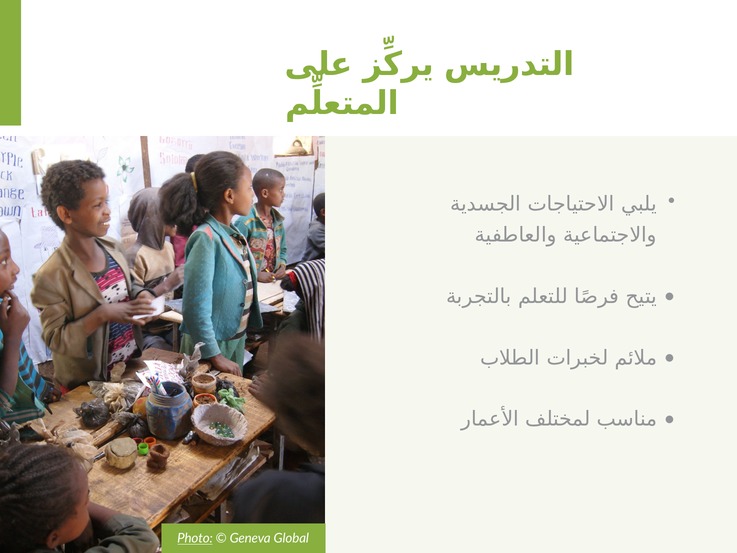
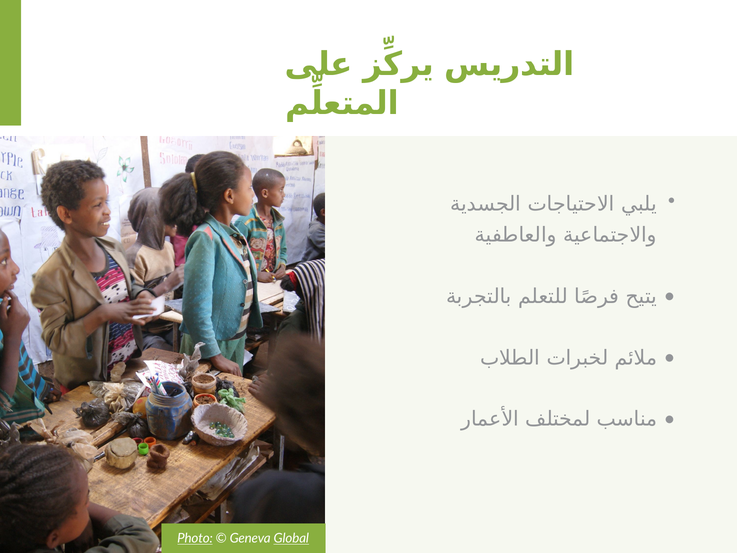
Global underline: none -> present (291, 538)
